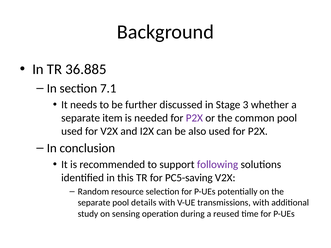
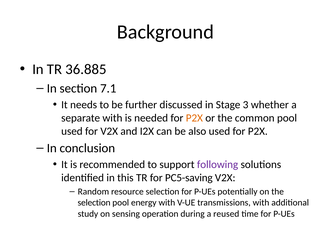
separate item: item -> with (112, 118)
P2X colour: purple -> orange (194, 118)
separate: separate -> selection (94, 203)
details: details -> energy (144, 203)
